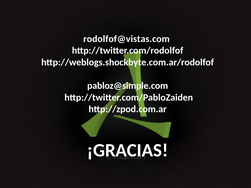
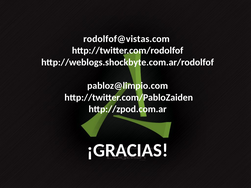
pabloz@simple.com: pabloz@simple.com -> pabloz@limpio.com (128, 86)
